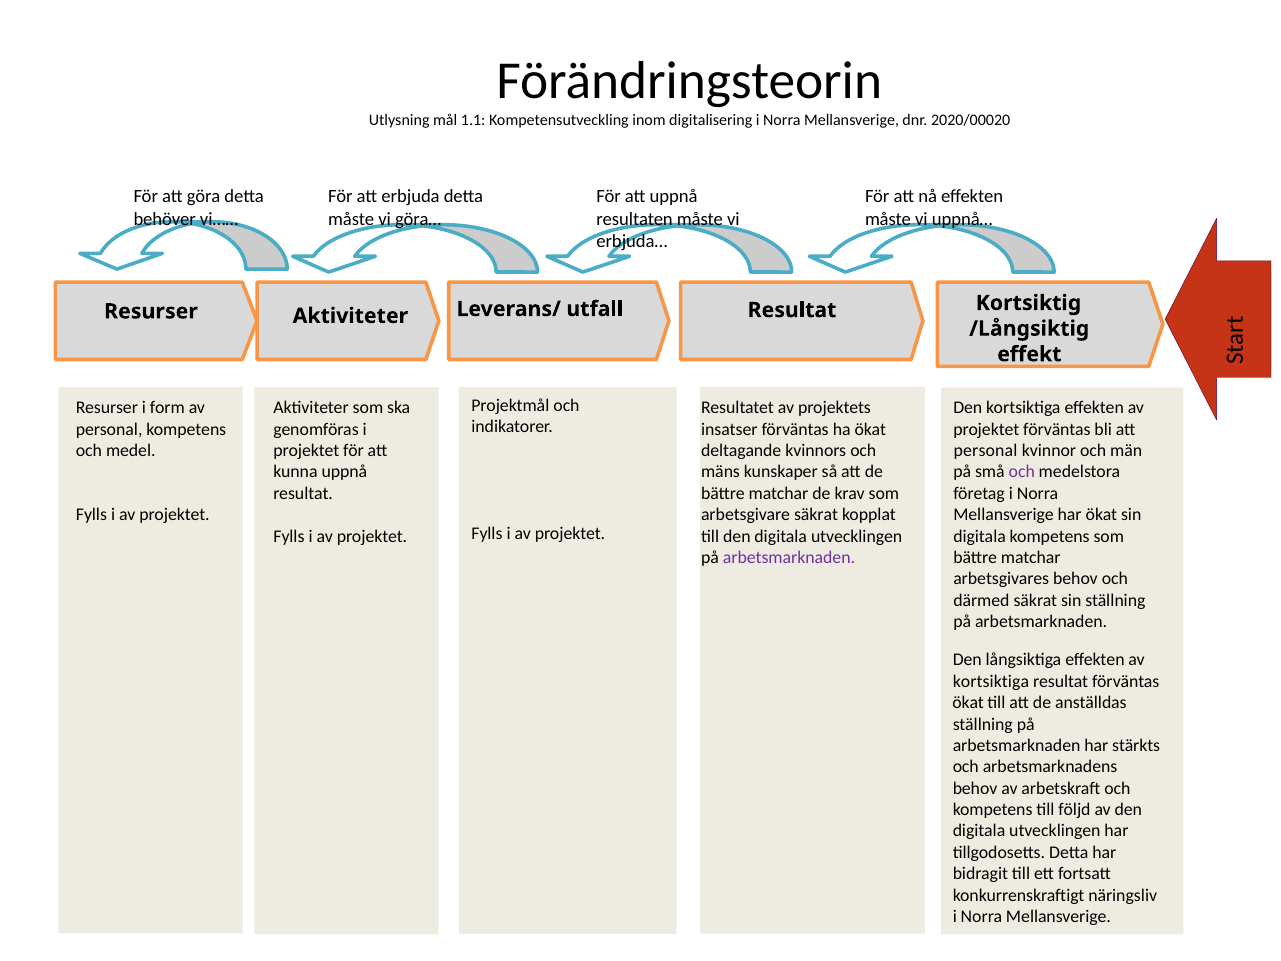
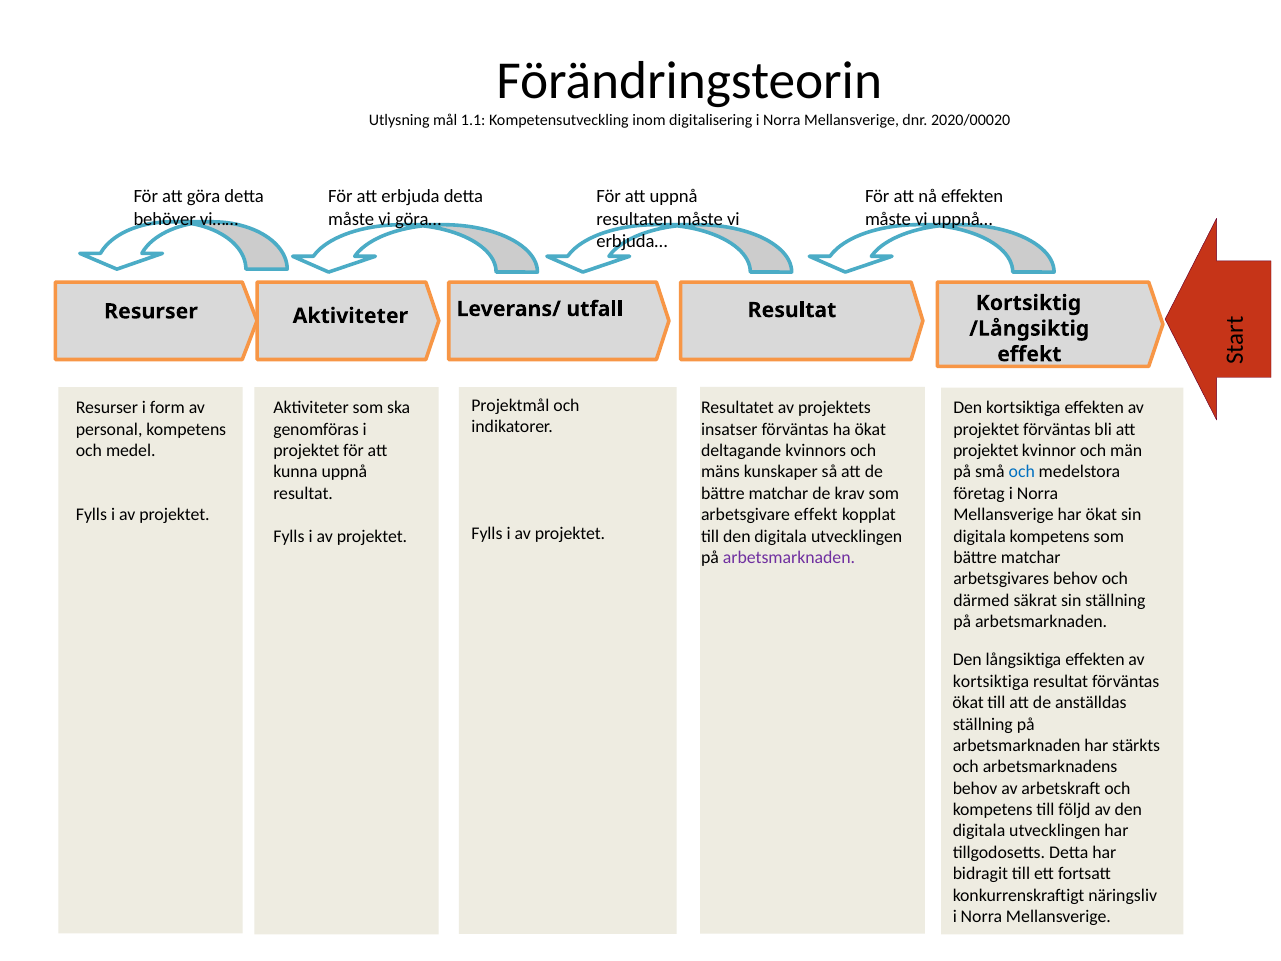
personal: personal -> projektet (986, 451)
och colour: purple -> blue (1022, 472)
arbetsgivare säkrat: säkrat -> effekt (816, 515)
